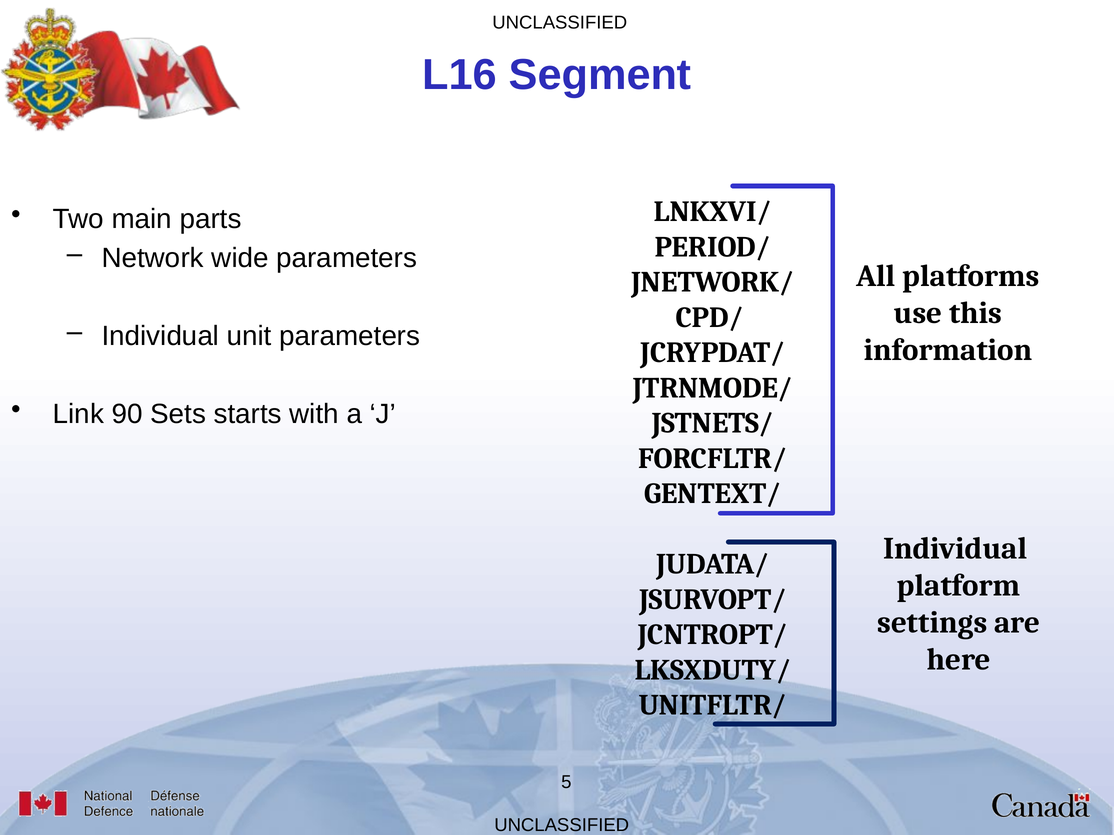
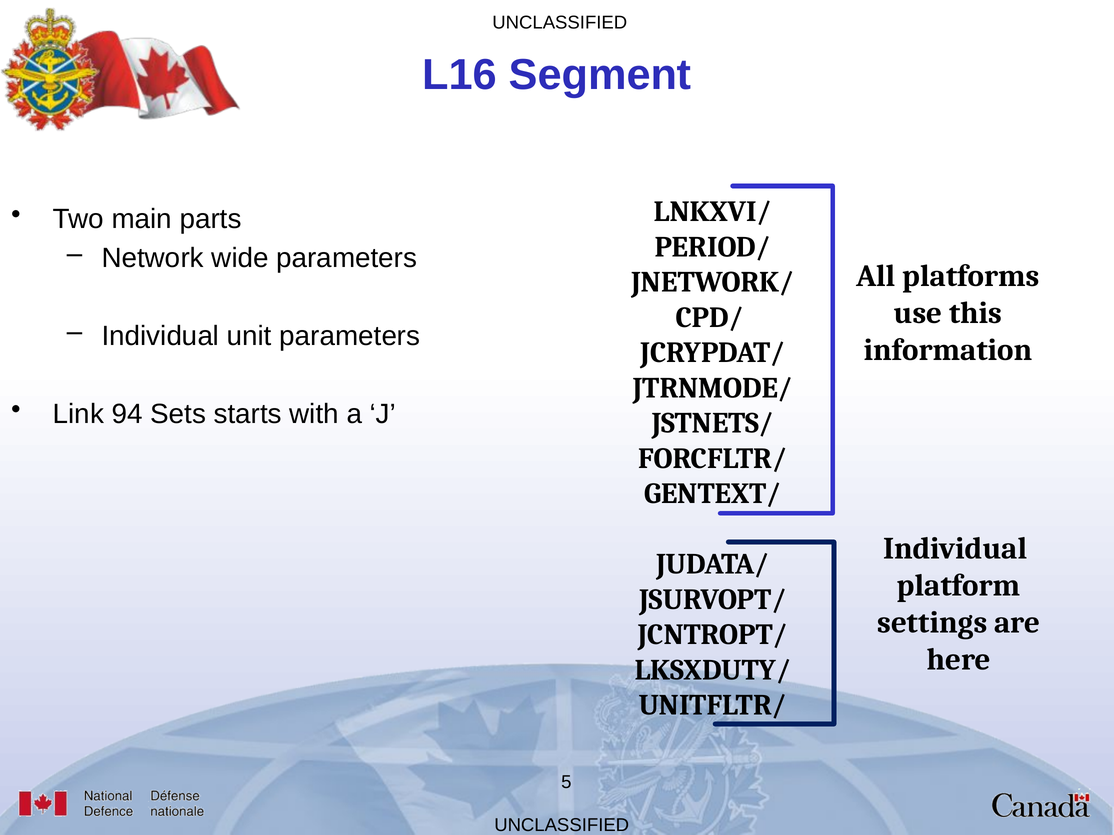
90: 90 -> 94 (127, 414)
